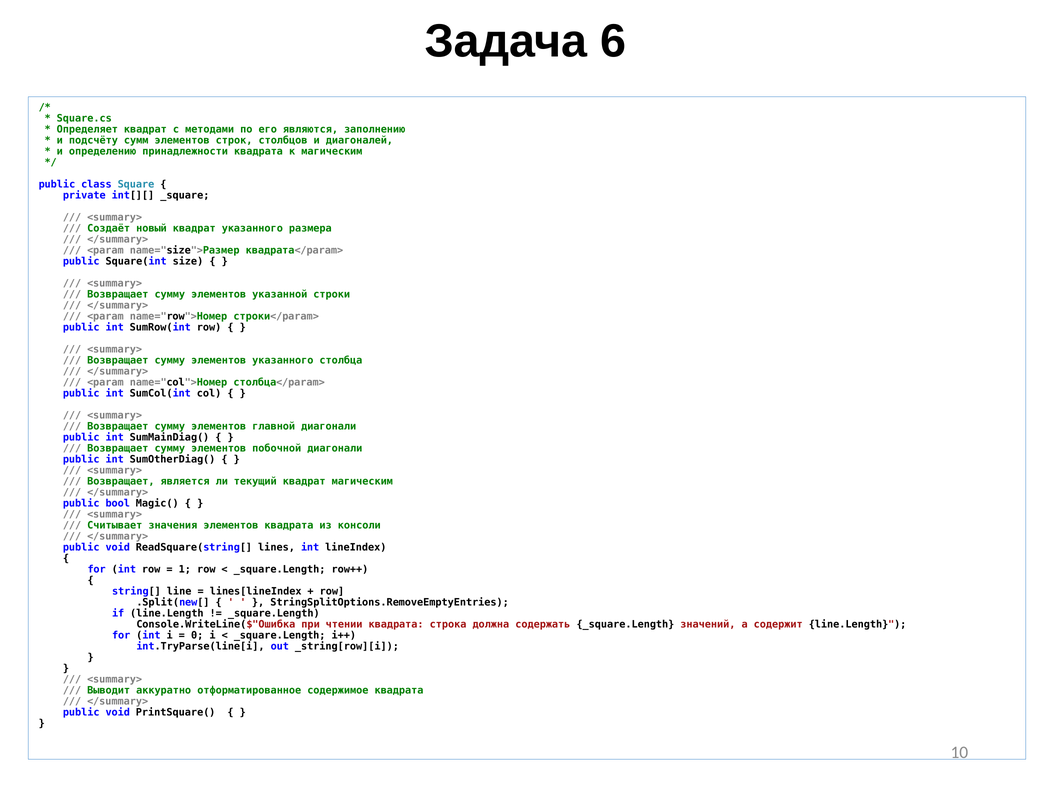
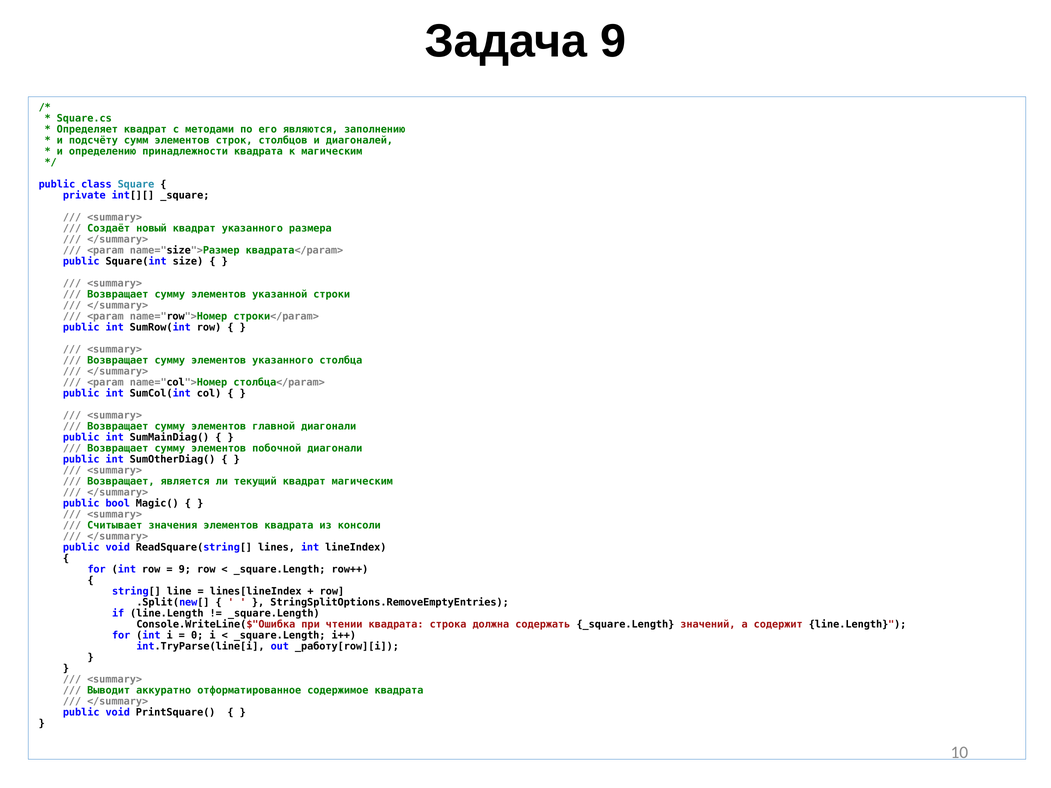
Задача 6: 6 -> 9 (613, 41)
1: 1 -> 9 (185, 570)
_string[row][i: _string[row][i -> _работу[row][i (347, 647)
